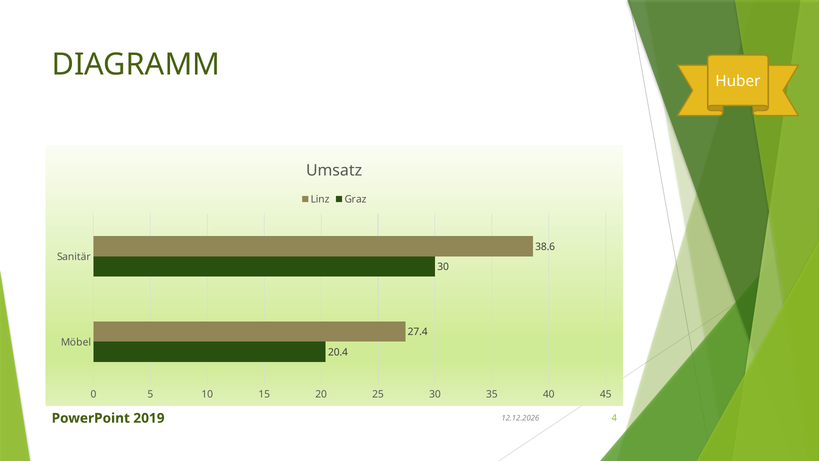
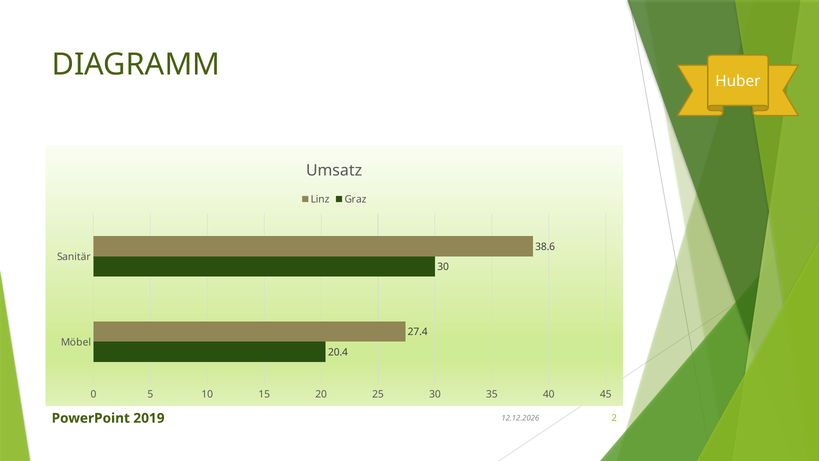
4: 4 -> 2 (614, 418)
